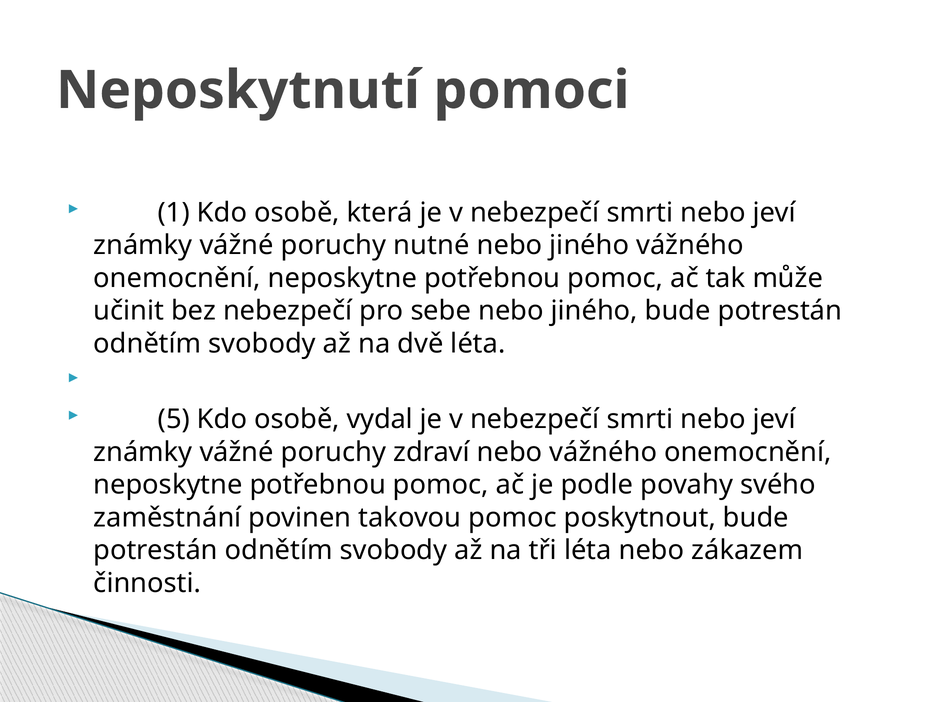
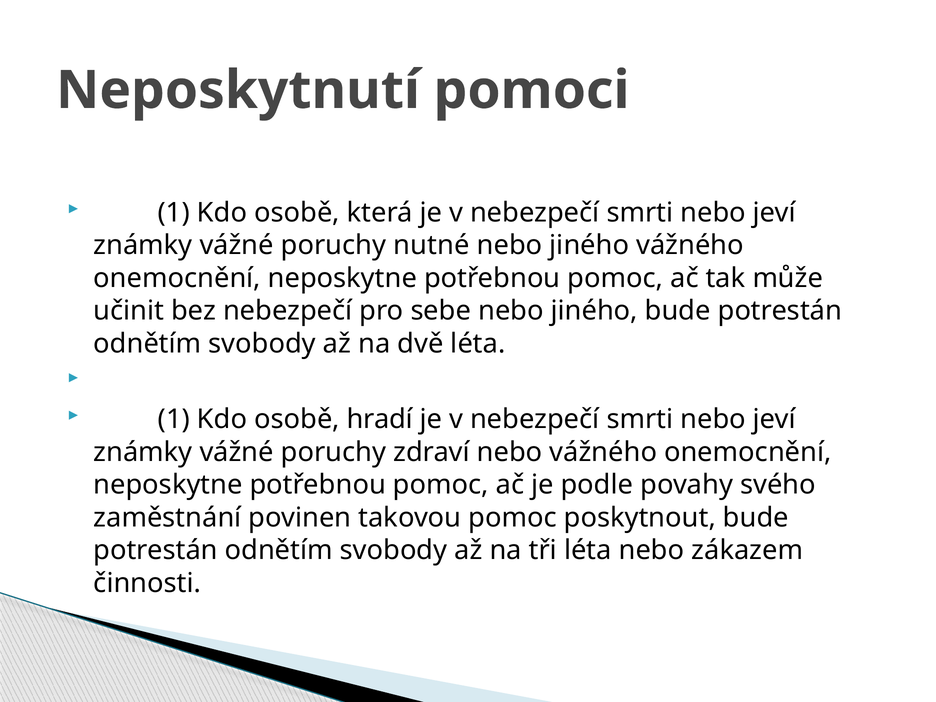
5: 5 -> 1 (174, 419)
vydal: vydal -> hradí (380, 419)
